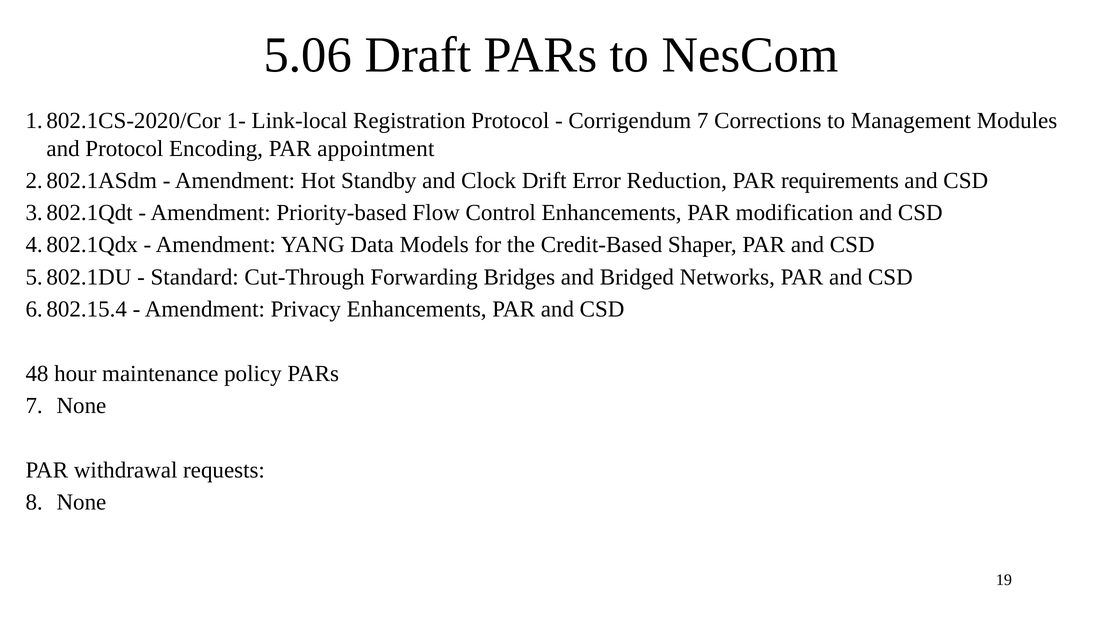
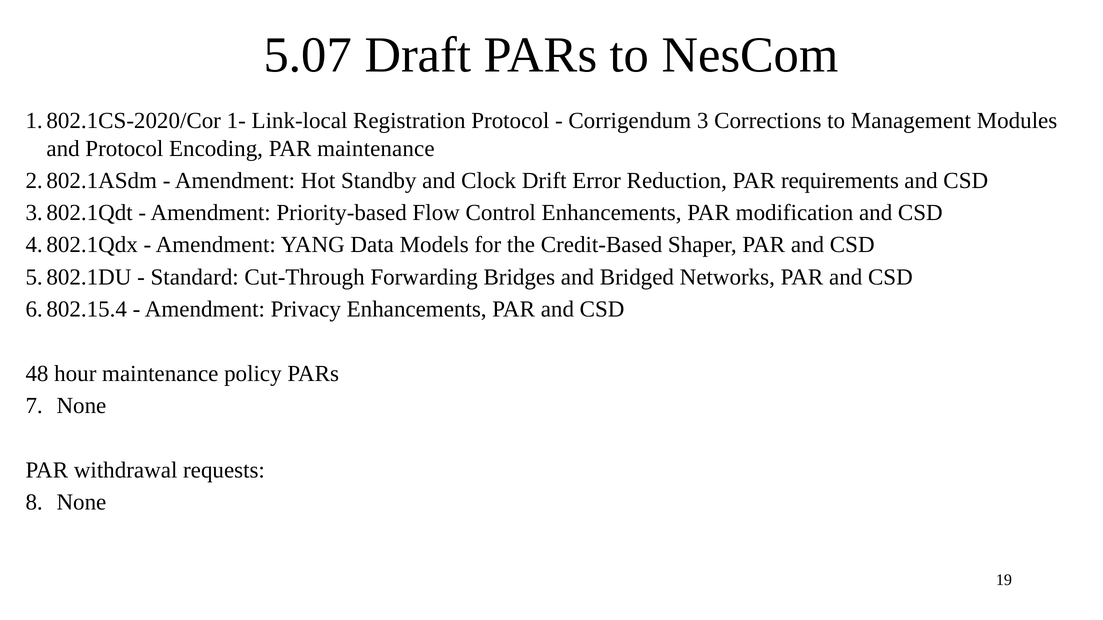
5.06: 5.06 -> 5.07 (308, 55)
Corrigendum 7: 7 -> 3 (703, 121)
PAR appointment: appointment -> maintenance (376, 149)
